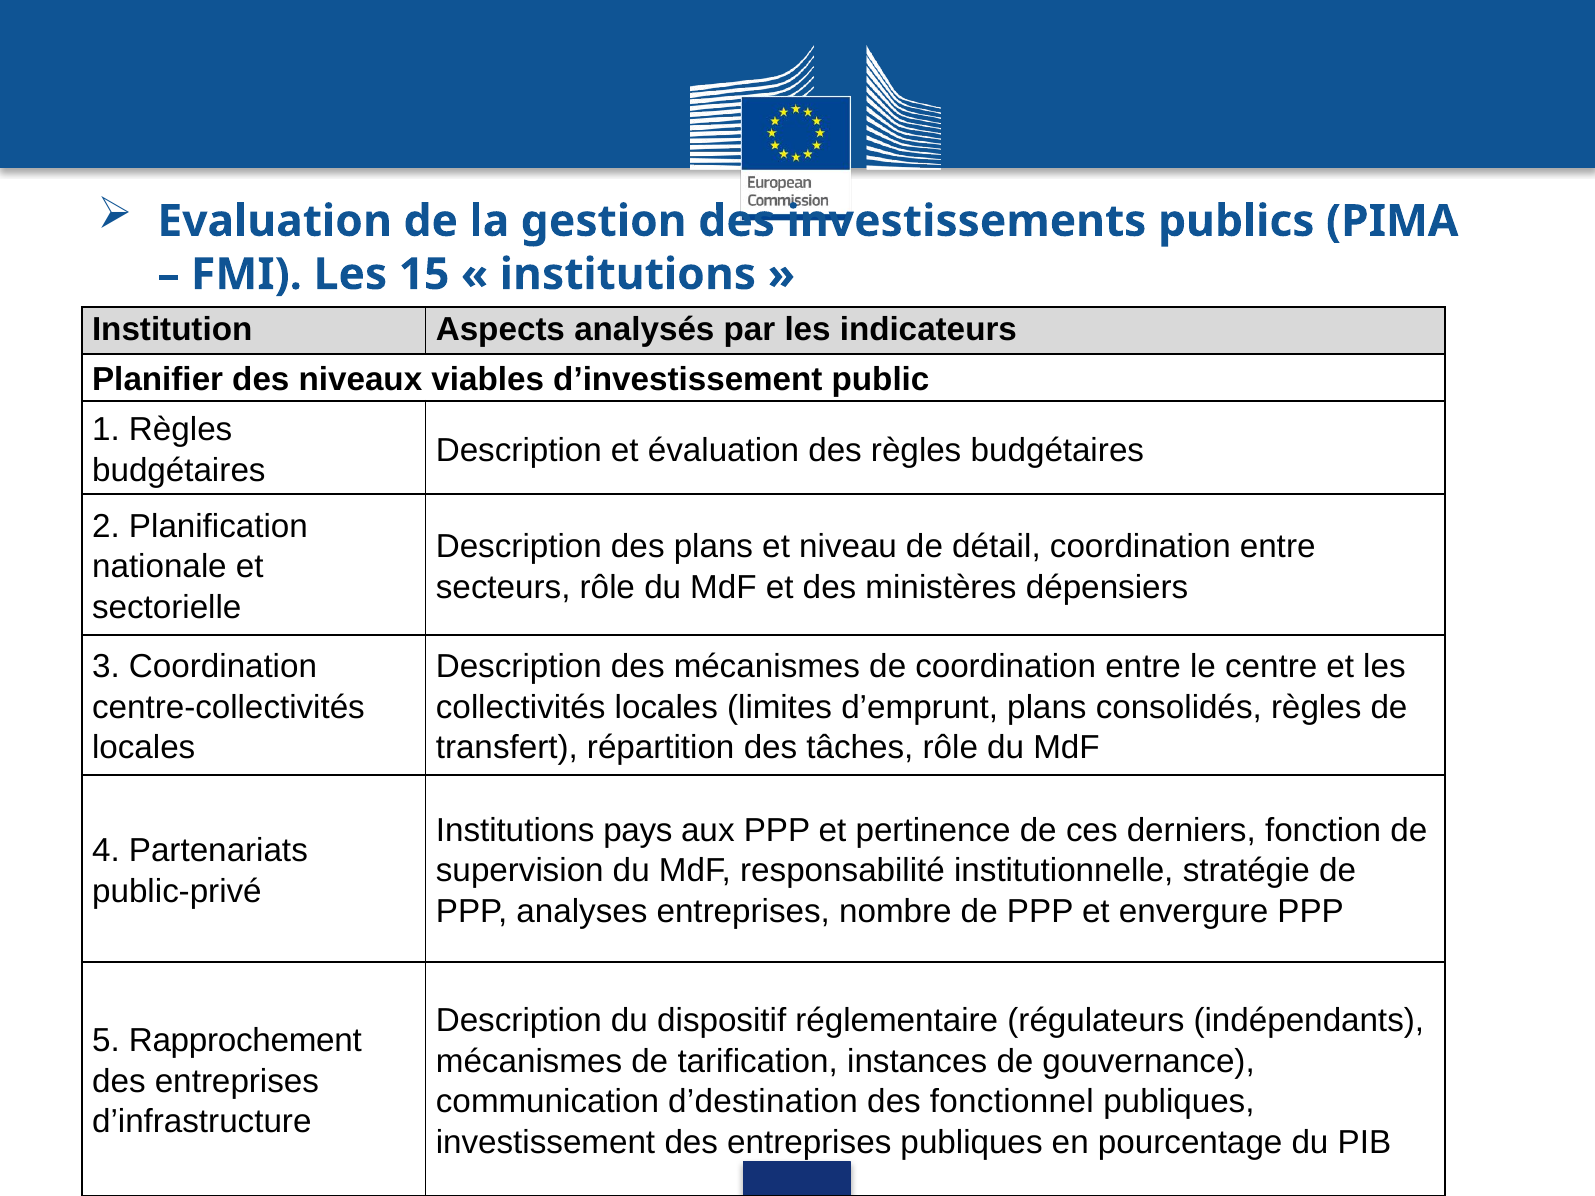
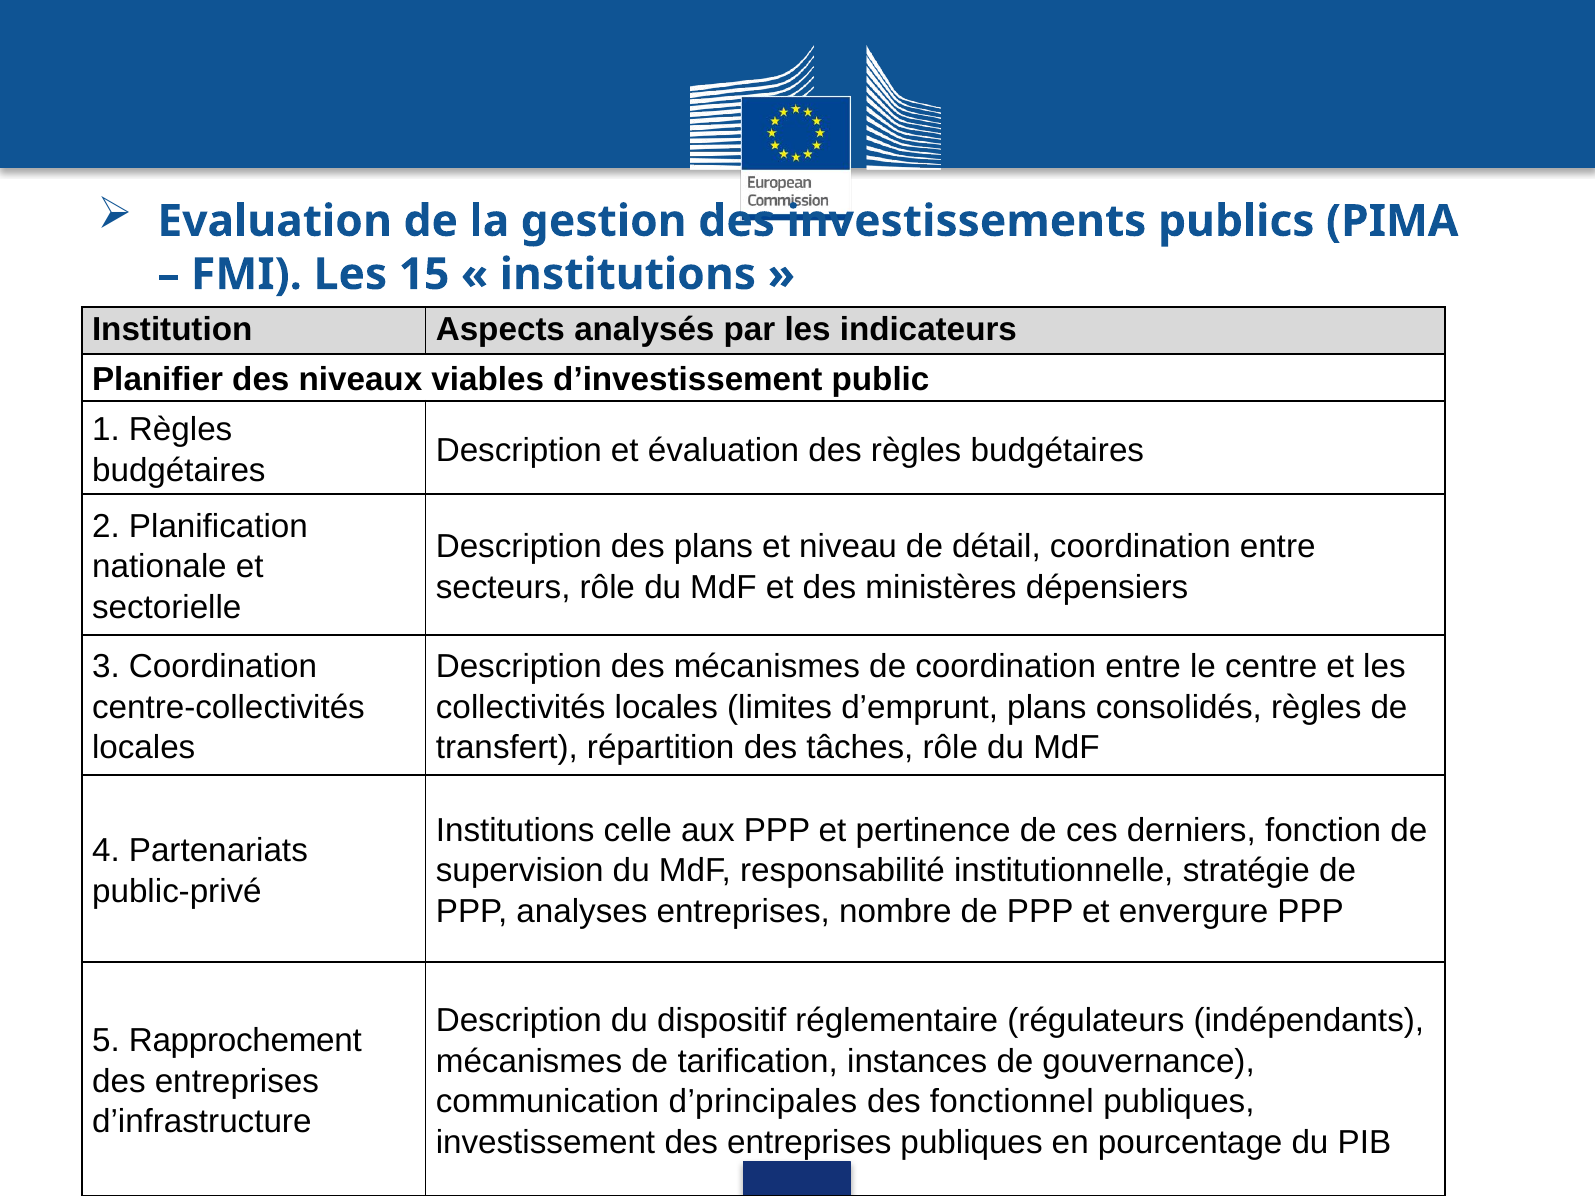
pays: pays -> celle (638, 831)
d’destination: d’destination -> d’principales (763, 1102)
